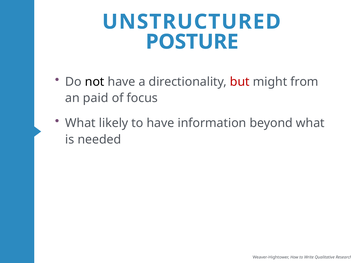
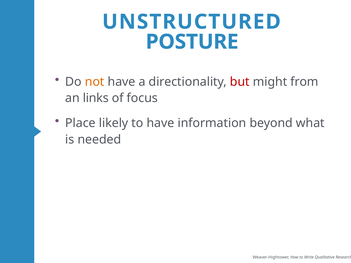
not colour: black -> orange (95, 82)
paid: paid -> links (96, 98)
What: What -> Place (80, 123)
